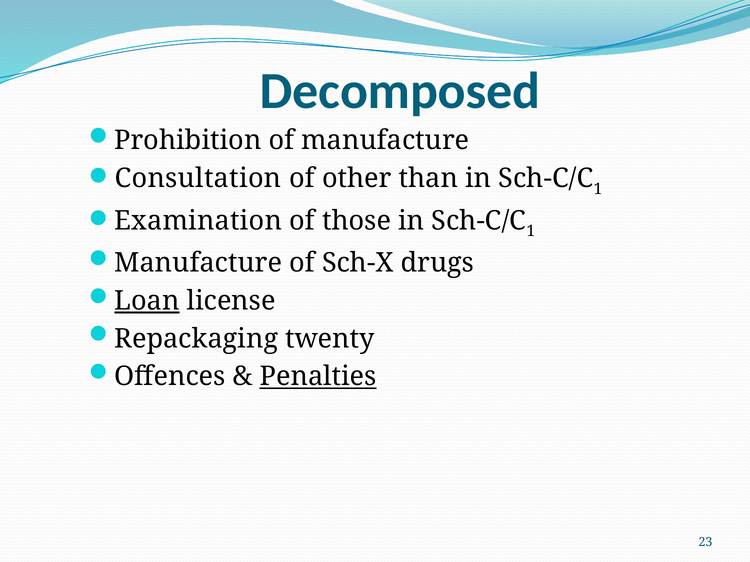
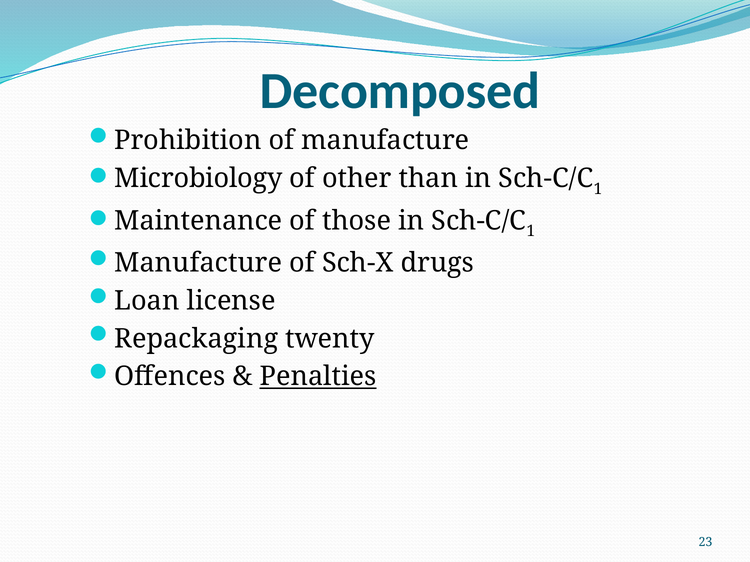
Consultation: Consultation -> Microbiology (198, 178)
Examination: Examination -> Maintenance (198, 221)
Loan underline: present -> none (147, 301)
